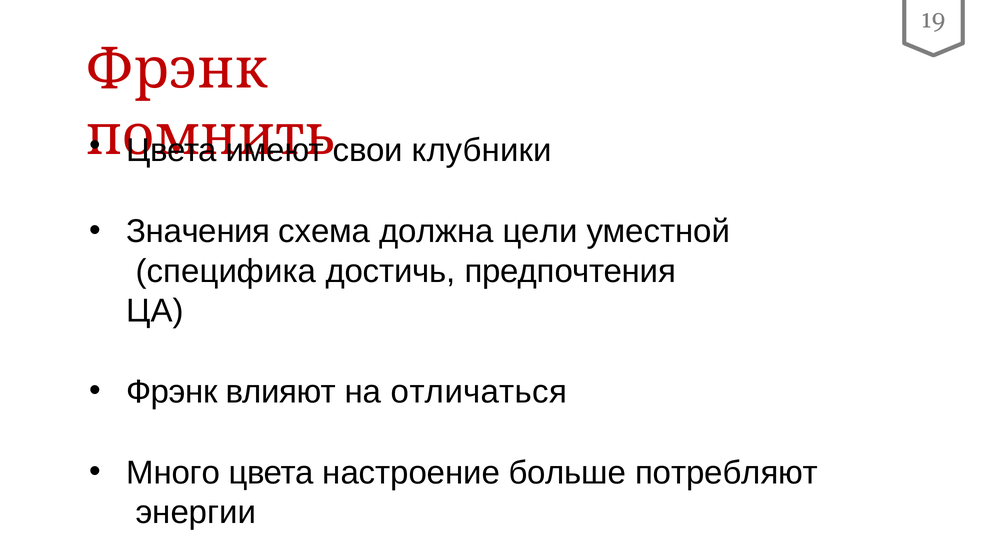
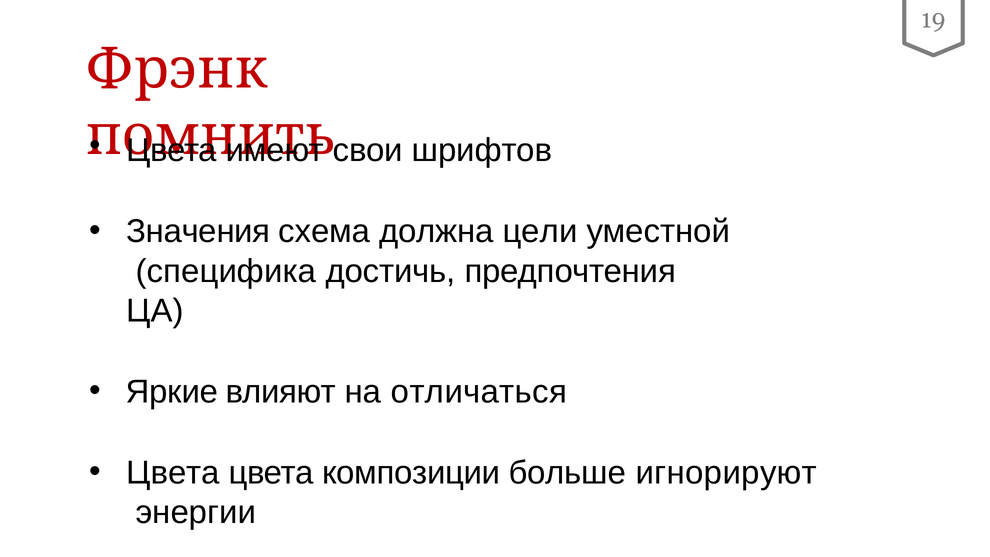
клубники: клубники -> шрифтов (482, 151)
Фрэнк: Фрэнк -> Яркие (172, 392)
Много: Много -> Цвета (173, 473)
настроение: настроение -> композиции (411, 473)
потребляют: потребляют -> игнорируют (726, 473)
